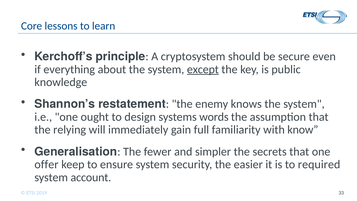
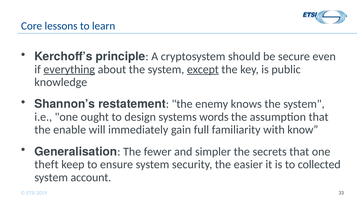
everything underline: none -> present (69, 69)
relying: relying -> enable (70, 130)
offer: offer -> theft (46, 164)
required: required -> collected (319, 164)
